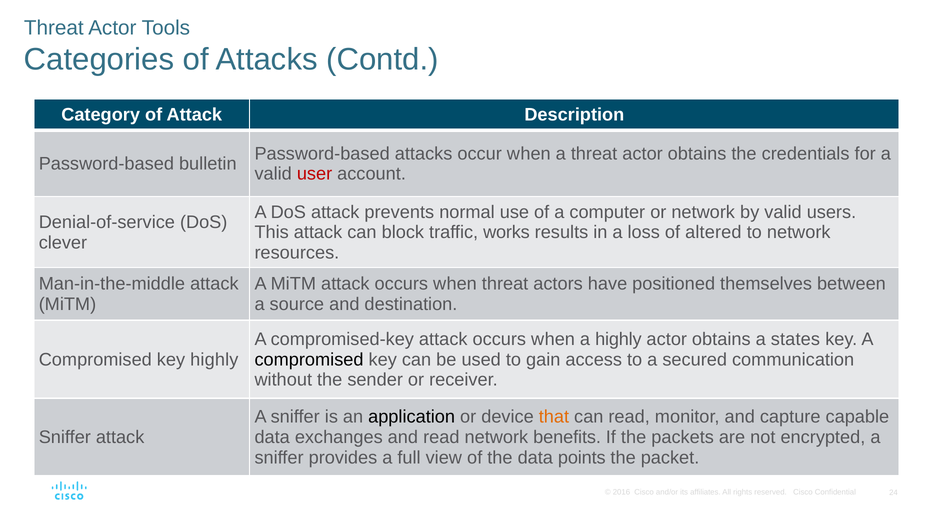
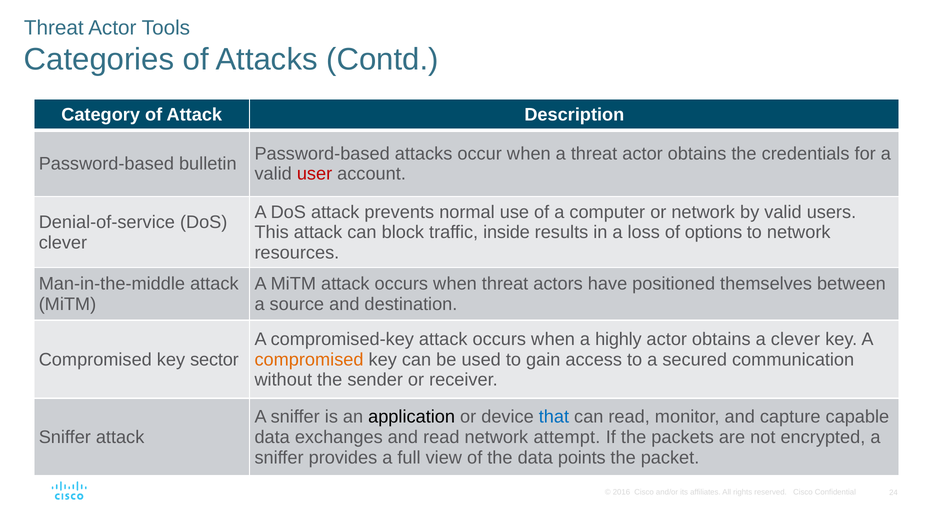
works: works -> inside (506, 232)
altered: altered -> options (714, 232)
a states: states -> clever (795, 339)
key highly: highly -> sector (214, 359)
compromised colour: black -> orange (309, 359)
that colour: orange -> blue (554, 417)
benefits: benefits -> attempt (567, 437)
